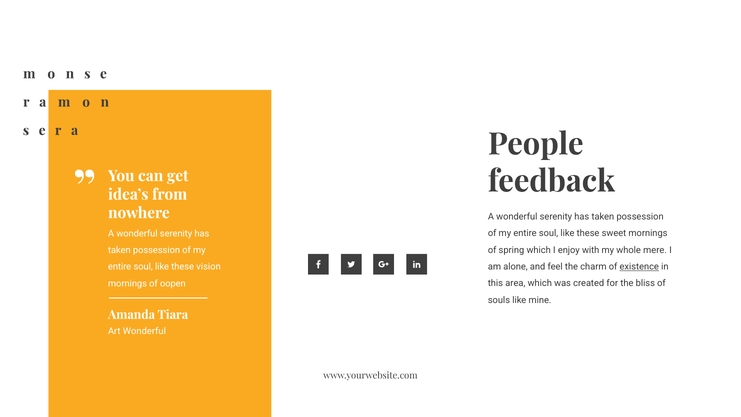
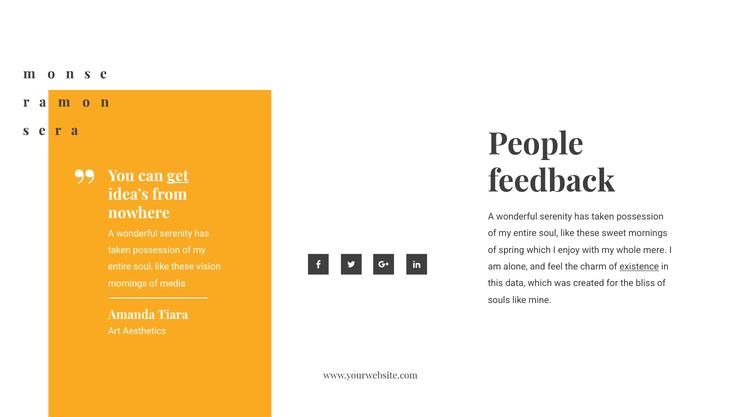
get underline: none -> present (178, 176)
area: area -> data (515, 283)
of oopen: oopen -> media (173, 283)
Art Wonderful: Wonderful -> Aesthetics (144, 331)
